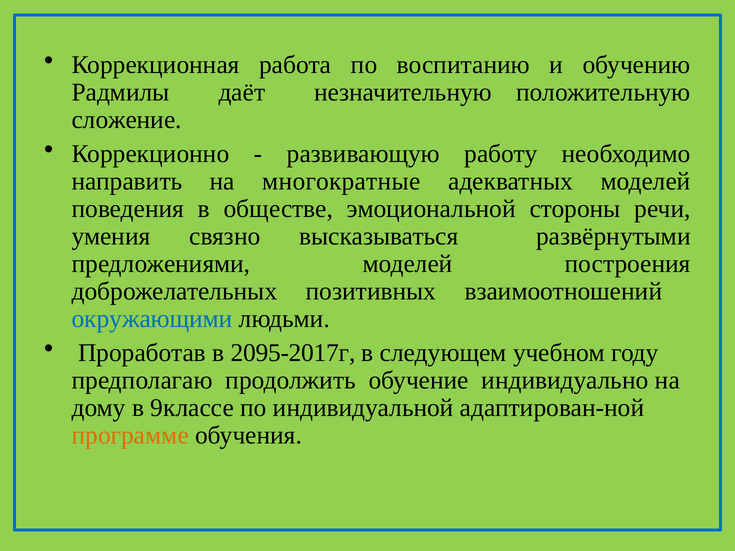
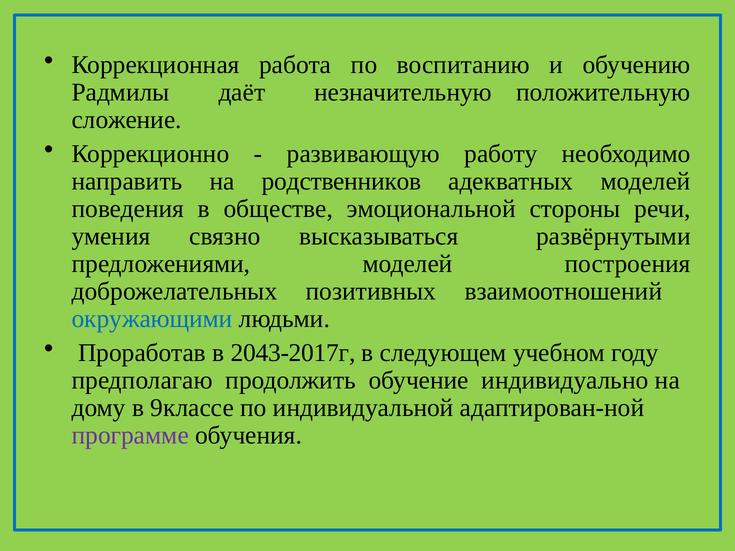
многократные: многократные -> родственников (342, 181)
2095-2017г: 2095-2017г -> 2043-2017г (293, 353)
программе colour: orange -> purple (130, 436)
